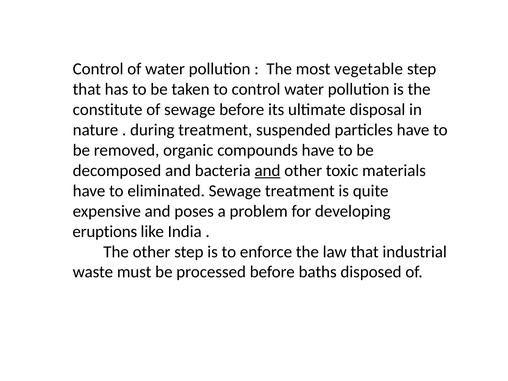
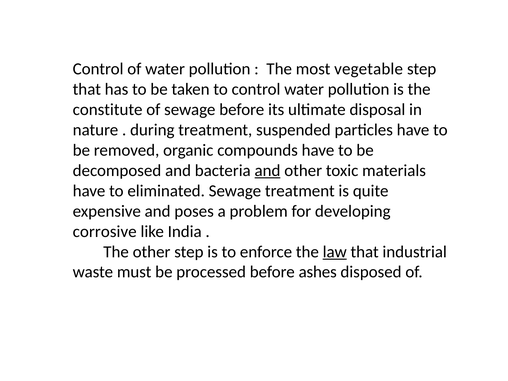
eruptions: eruptions -> corrosive (105, 231)
law underline: none -> present (335, 252)
baths: baths -> ashes (318, 272)
